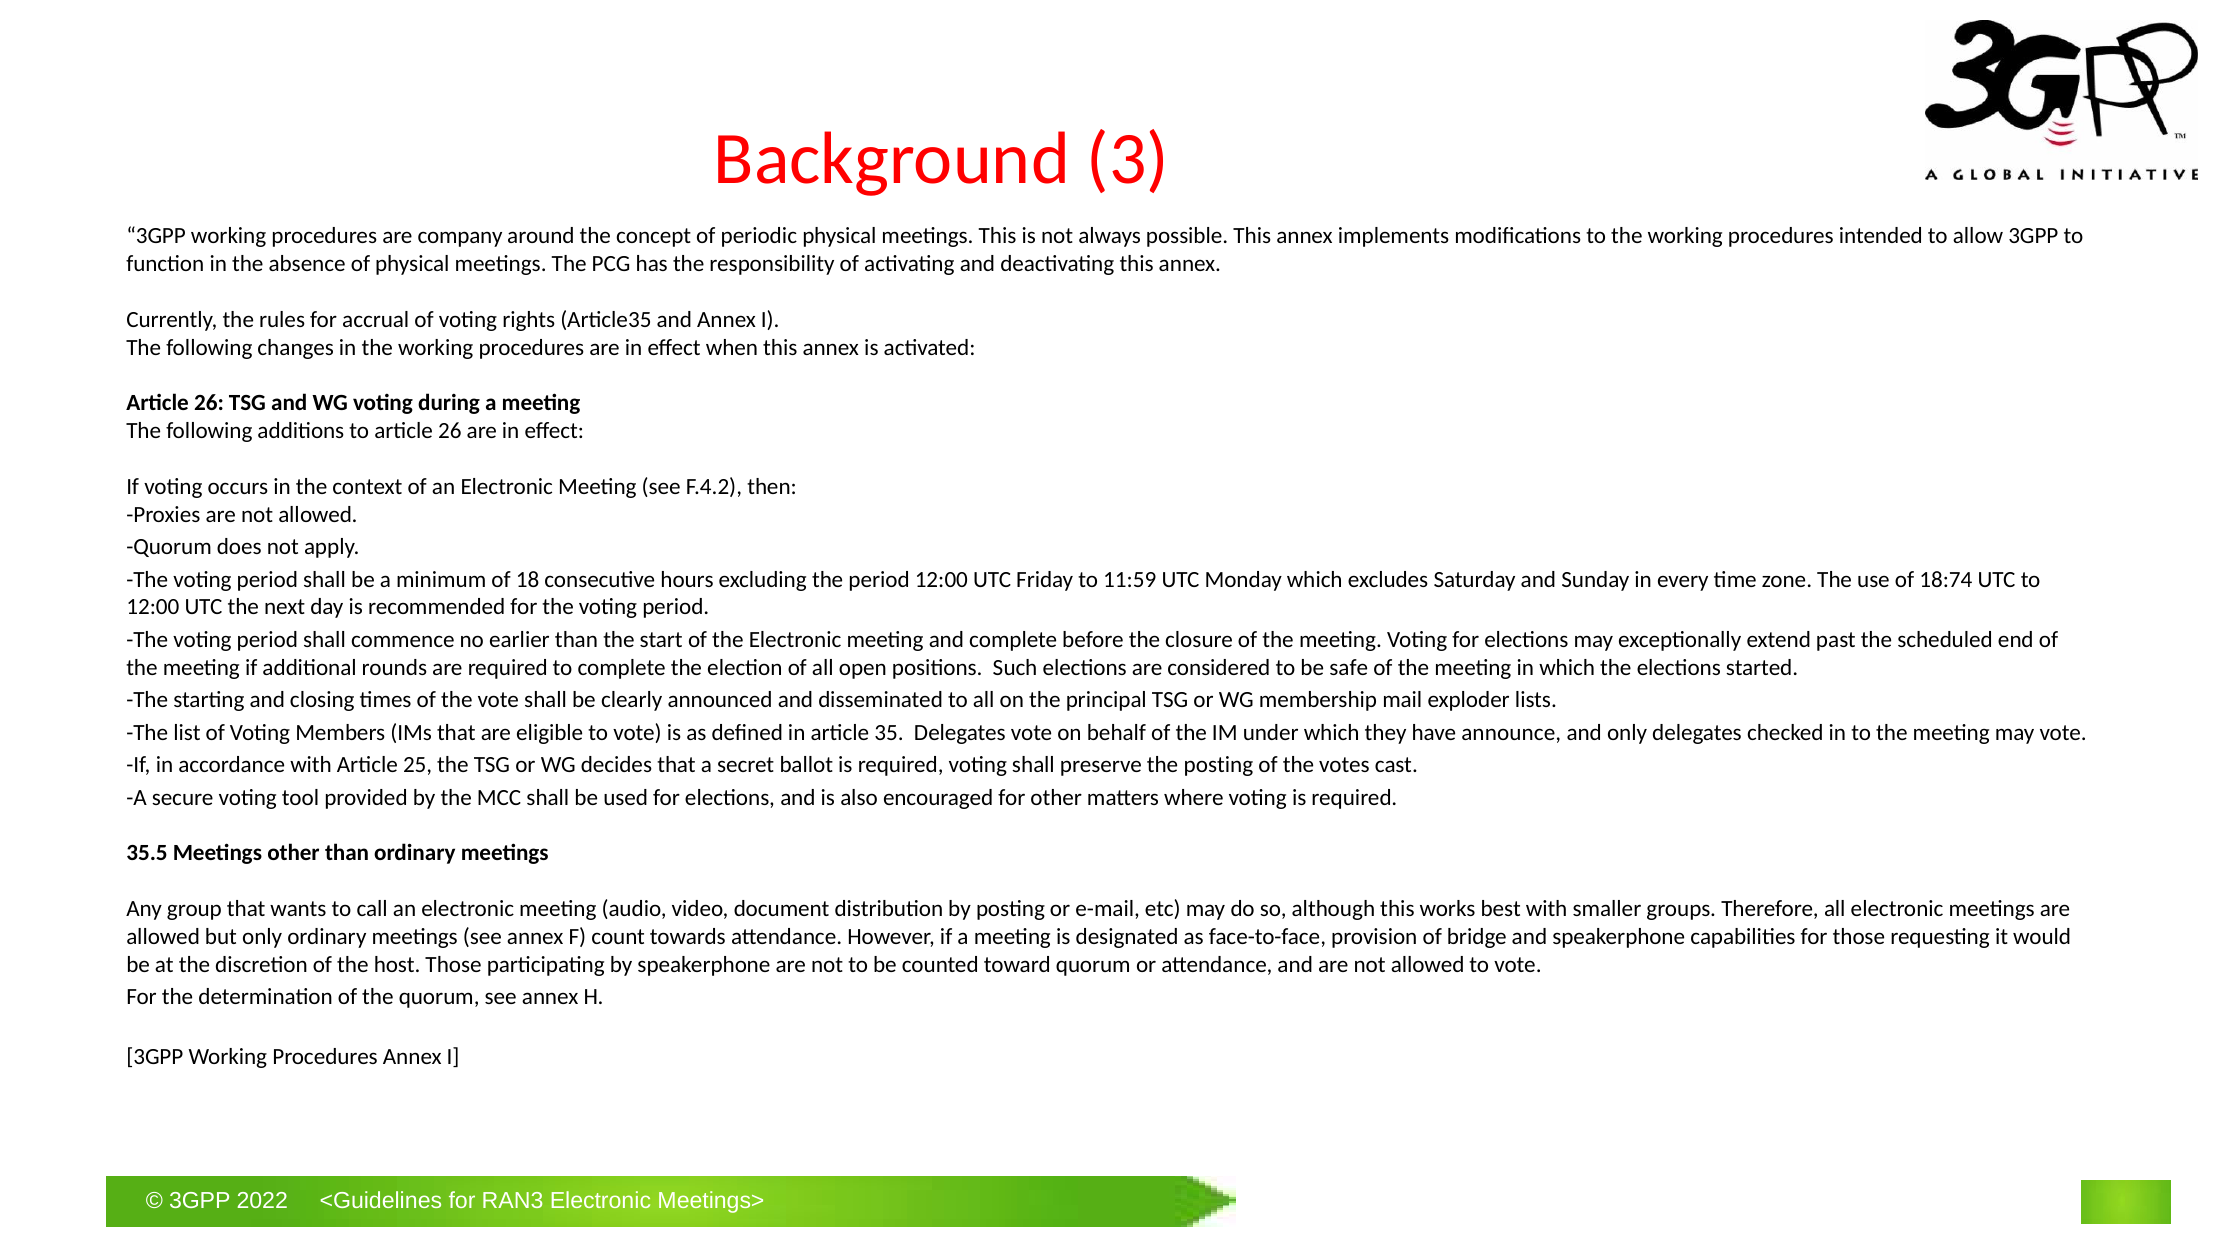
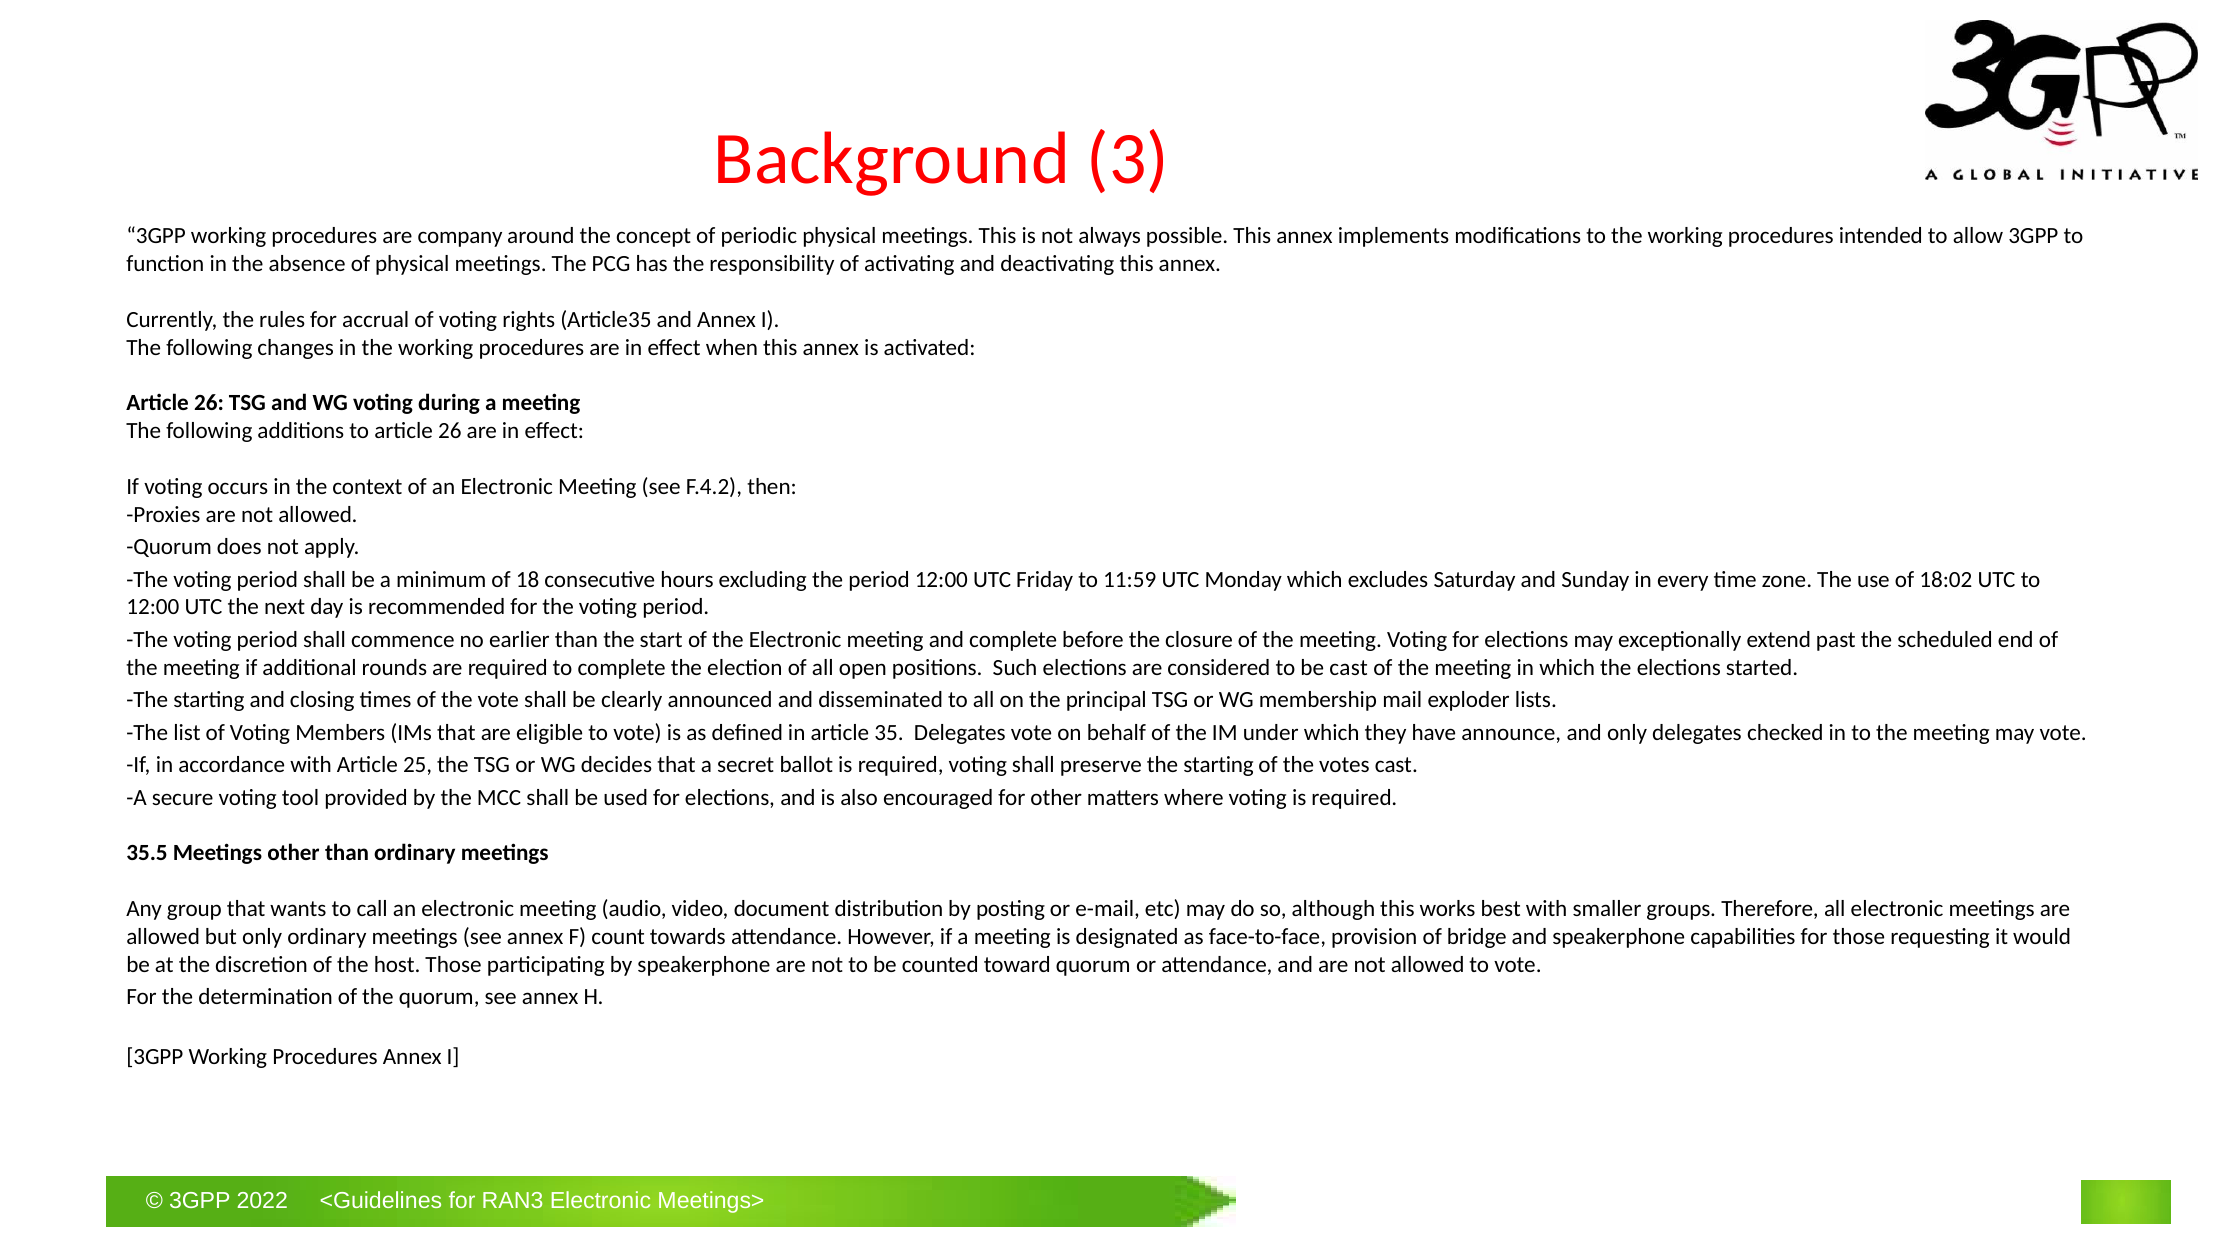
18:74: 18:74 -> 18:02 (1946, 580)
be safe: safe -> cast (1349, 668)
preserve the posting: posting -> starting (1219, 765)
